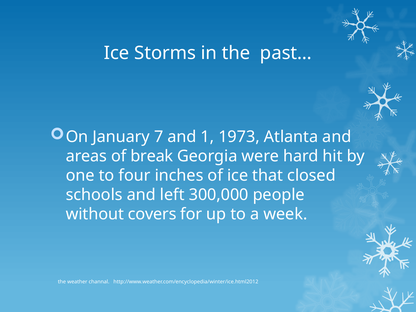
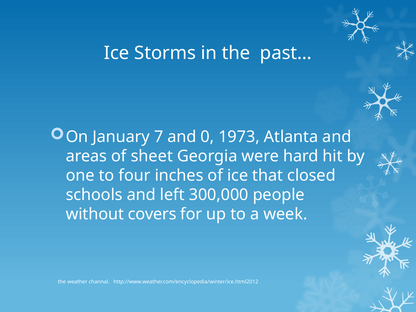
1: 1 -> 0 (207, 137)
break: break -> sheet (152, 156)
